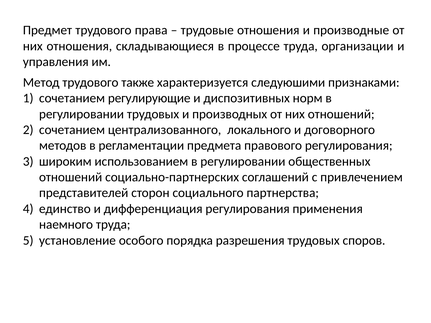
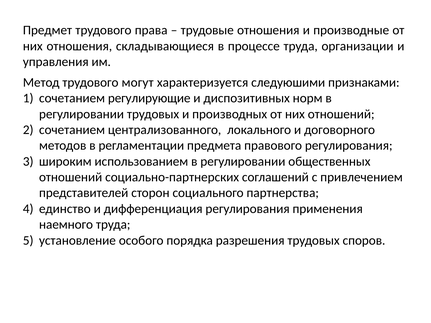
также: также -> могут (138, 83)
